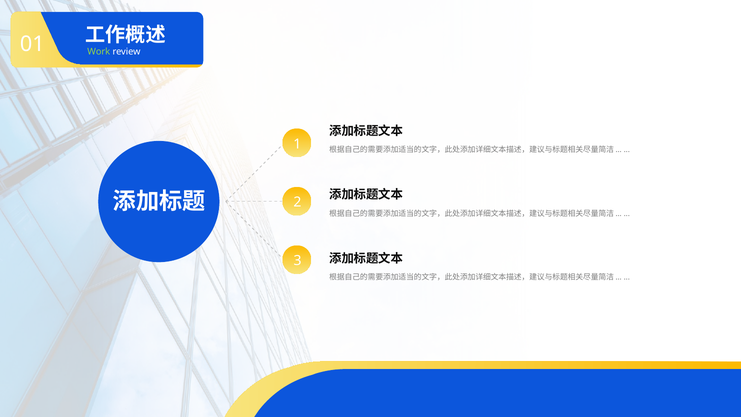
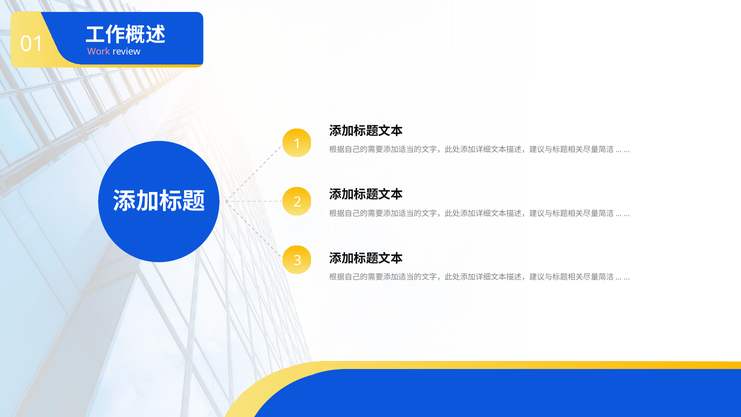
Work colour: light green -> pink (99, 52)
